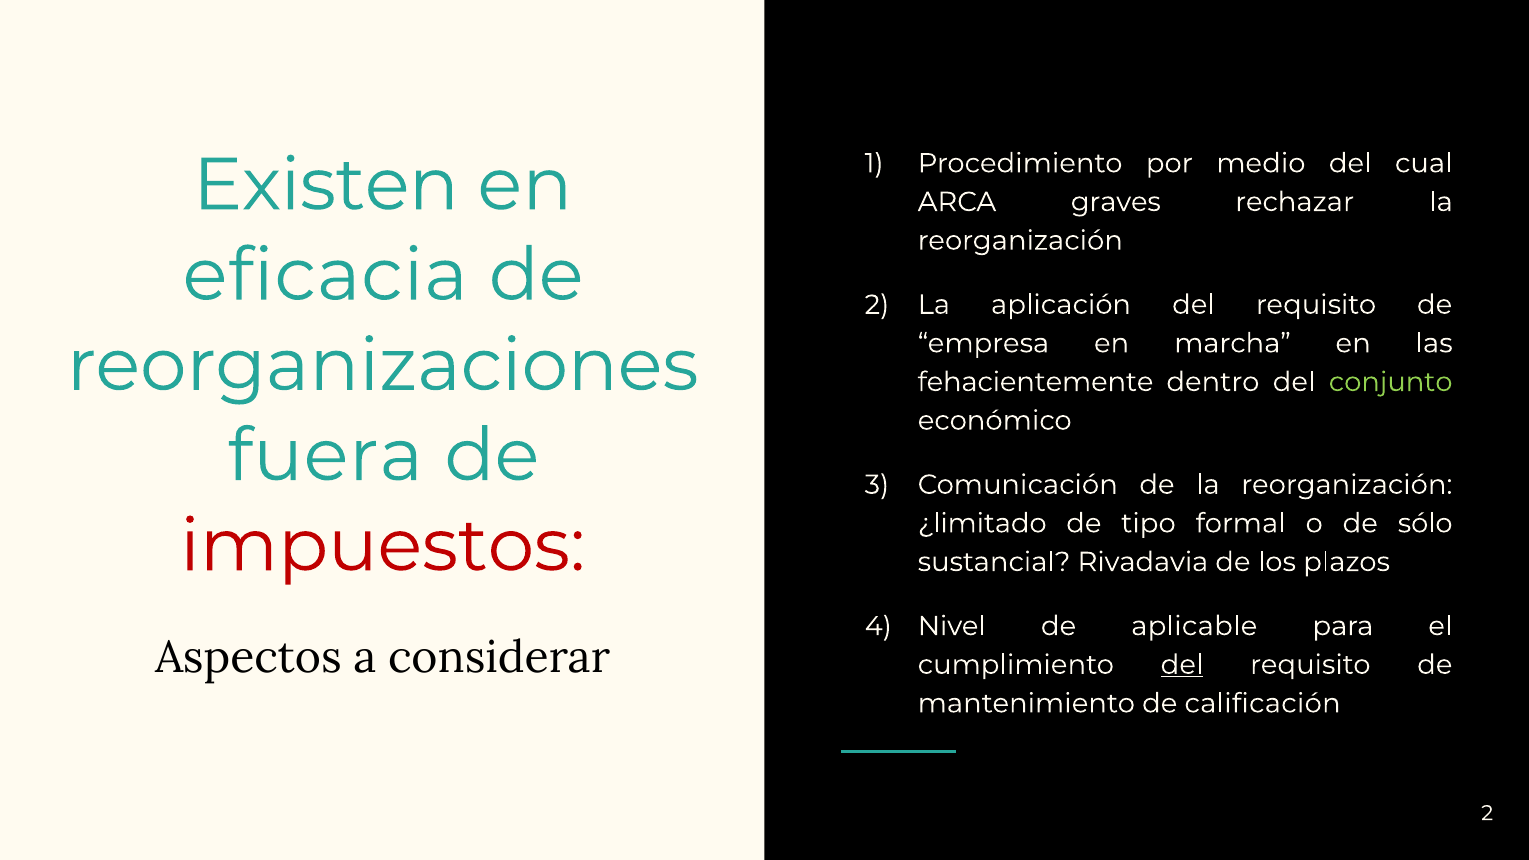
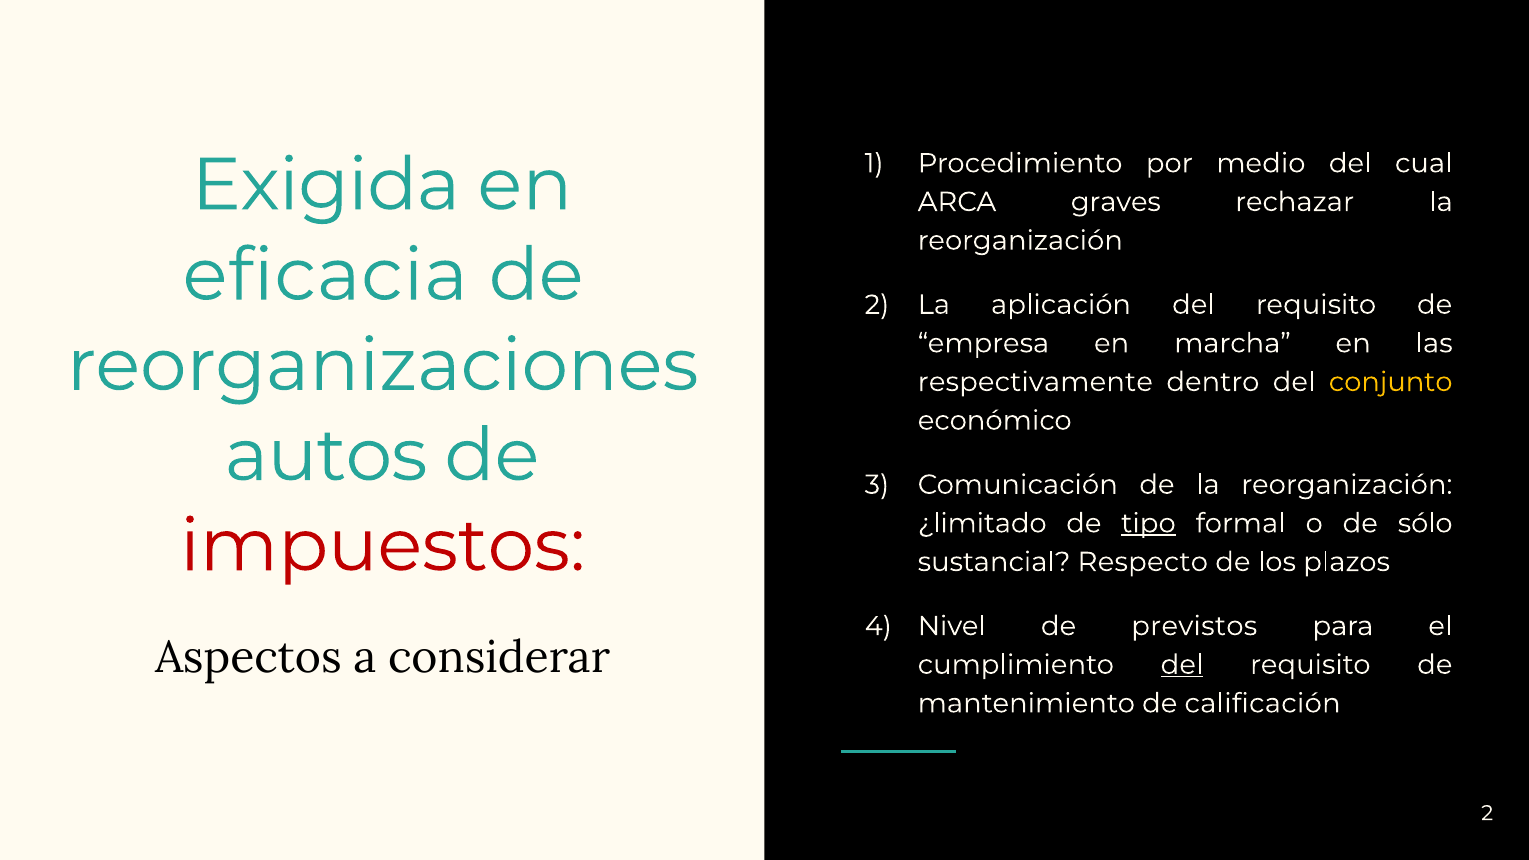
Existen: Existen -> Exigida (326, 185)
fehacientemente: fehacientemente -> respectivamente (1035, 382)
conjunto colour: light green -> yellow (1391, 382)
fuera: fuera -> autos (326, 456)
tipo underline: none -> present (1148, 523)
Rivadavia: Rivadavia -> Respecto (1143, 562)
aplicable: aplicable -> previstos (1194, 626)
